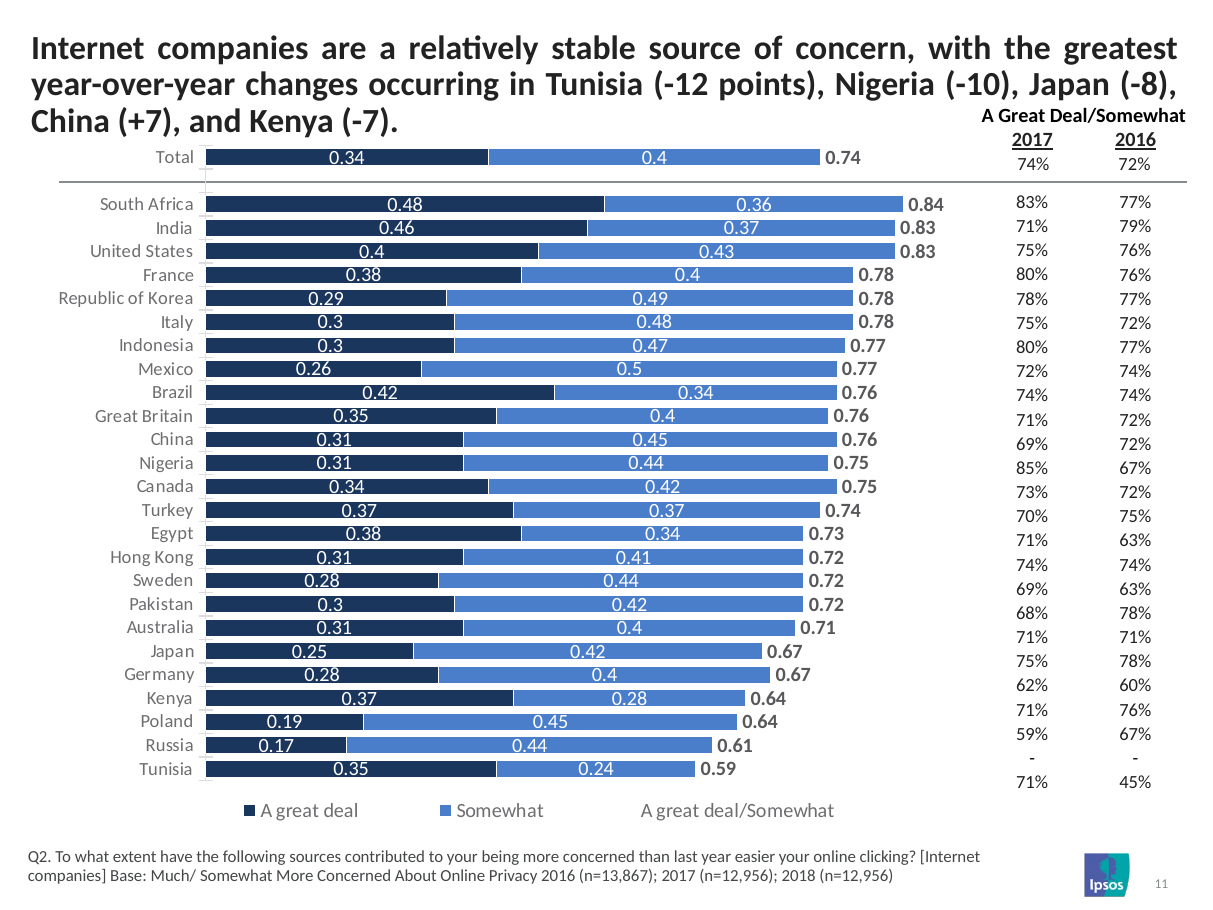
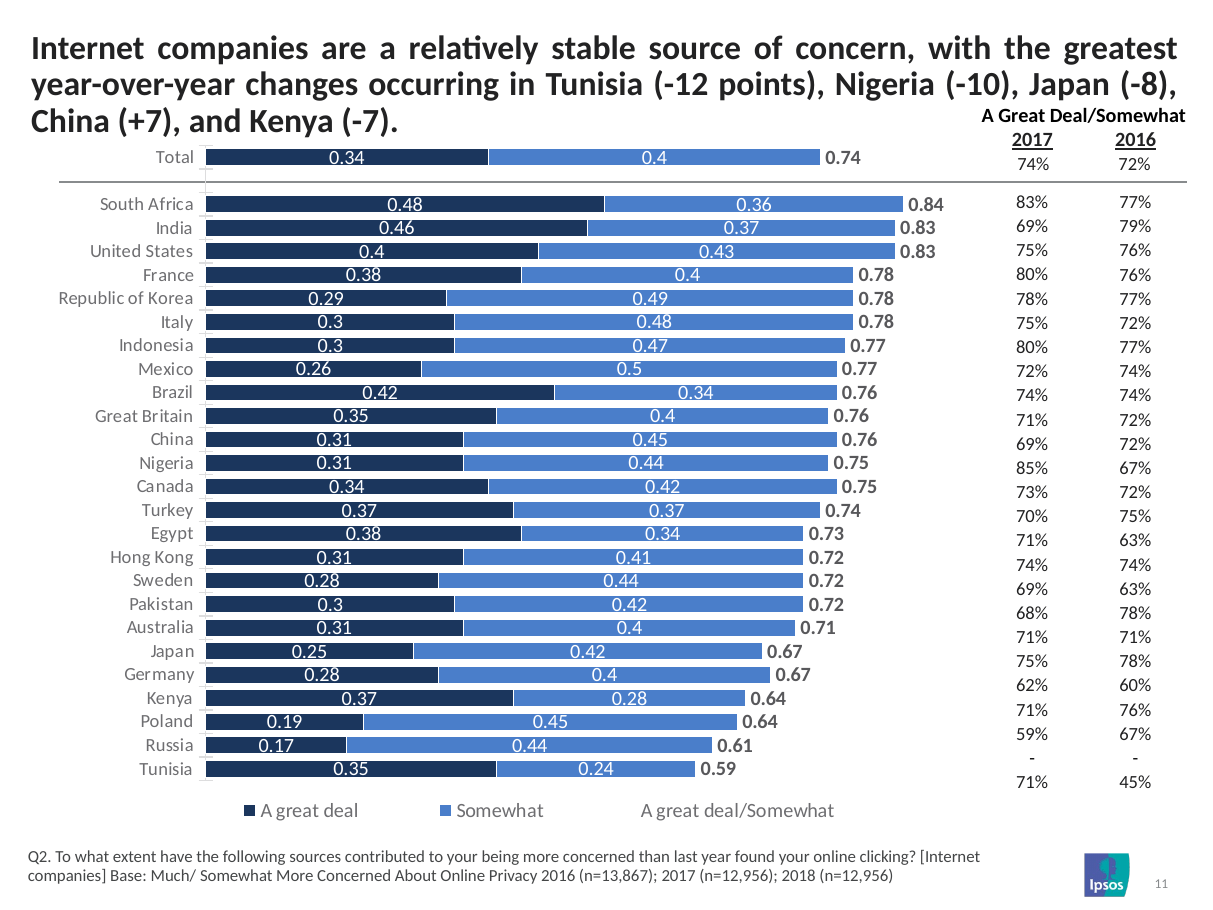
71%: 71% -> 69% (1032, 226)
easier: easier -> found (755, 856)
